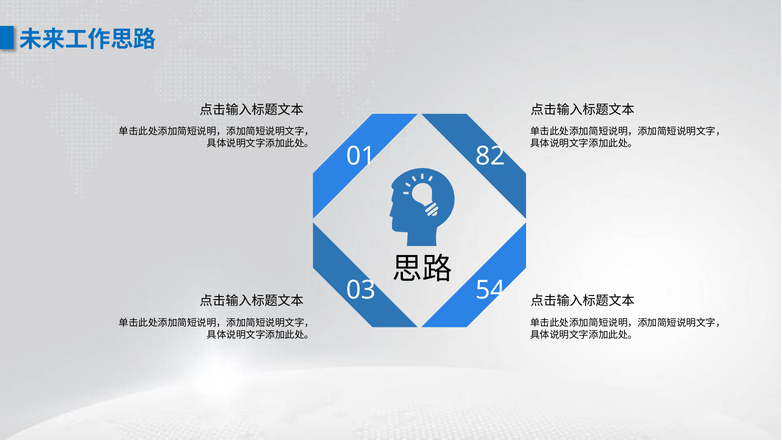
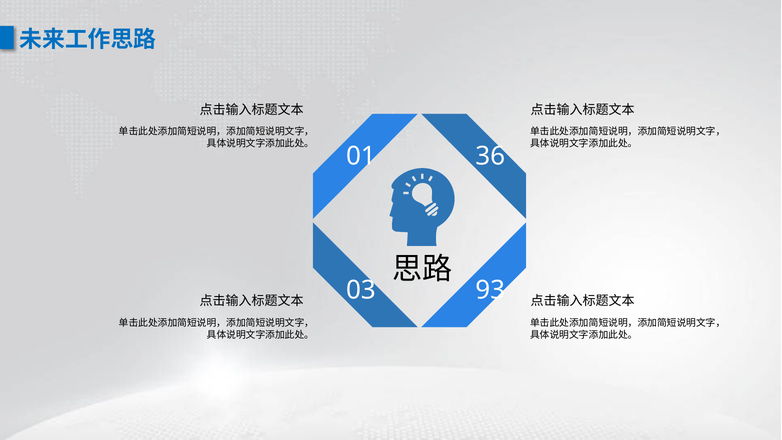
82: 82 -> 36 (490, 156)
54: 54 -> 93 (490, 290)
